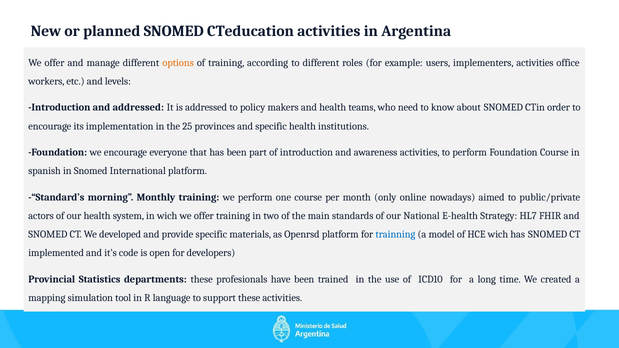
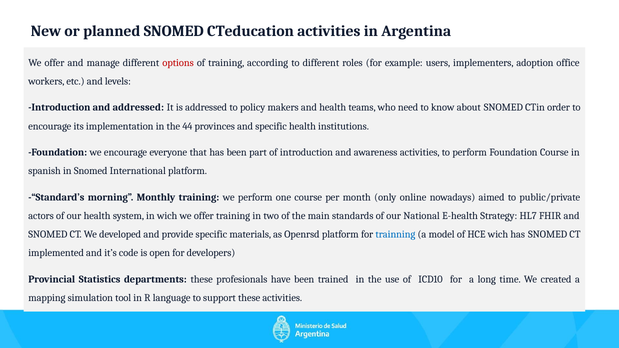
options colour: orange -> red (178, 63)
implementers activities: activities -> adoption (535, 63)
25: 25 -> 44 (187, 126)
